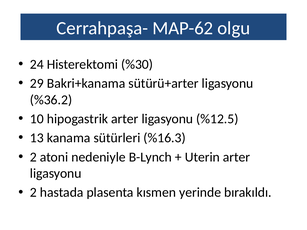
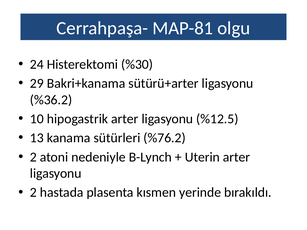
MAP-62: MAP-62 -> MAP-81 (183, 28)
%16.3: %16.3 -> %76.2 (165, 138)
